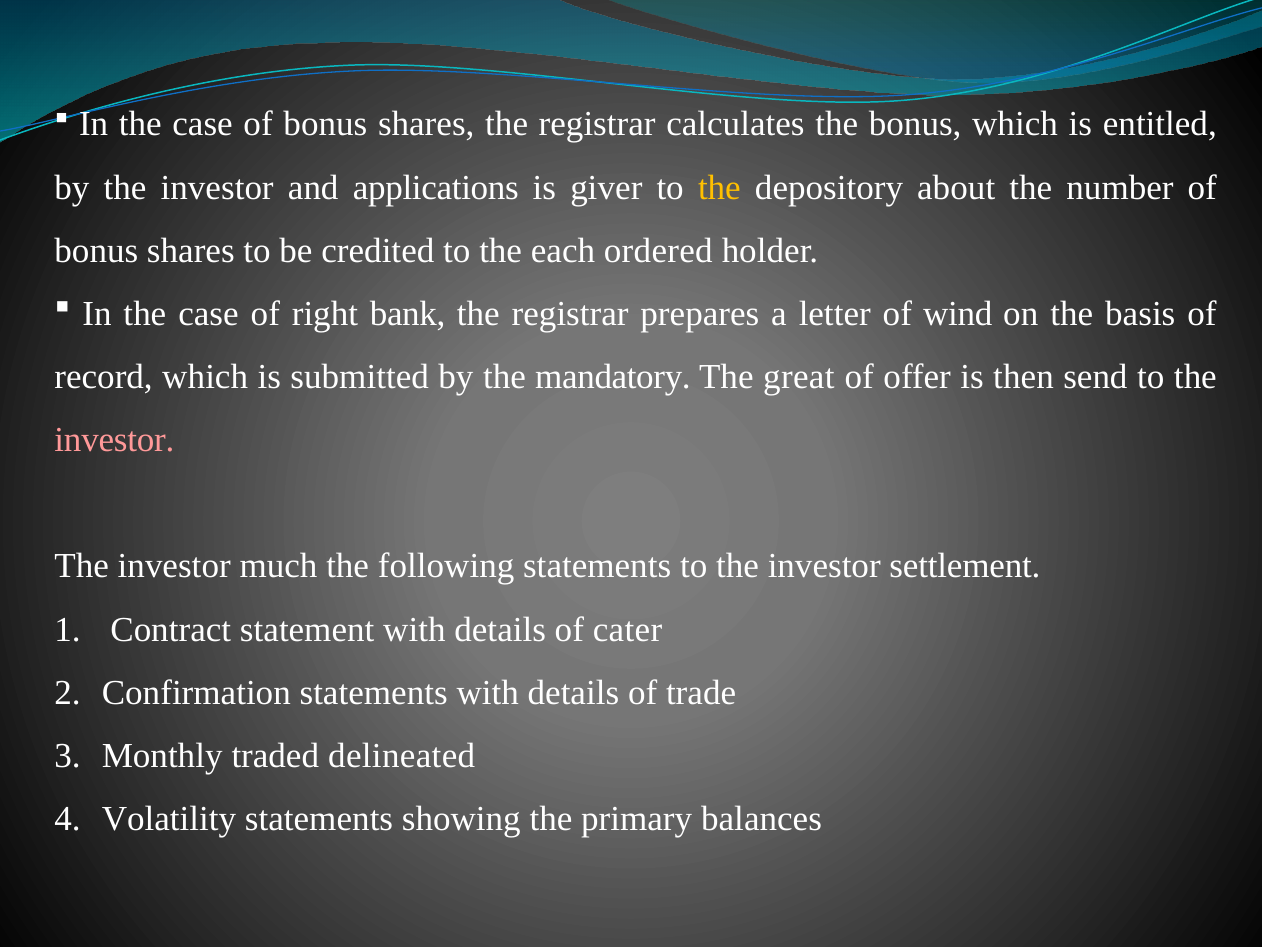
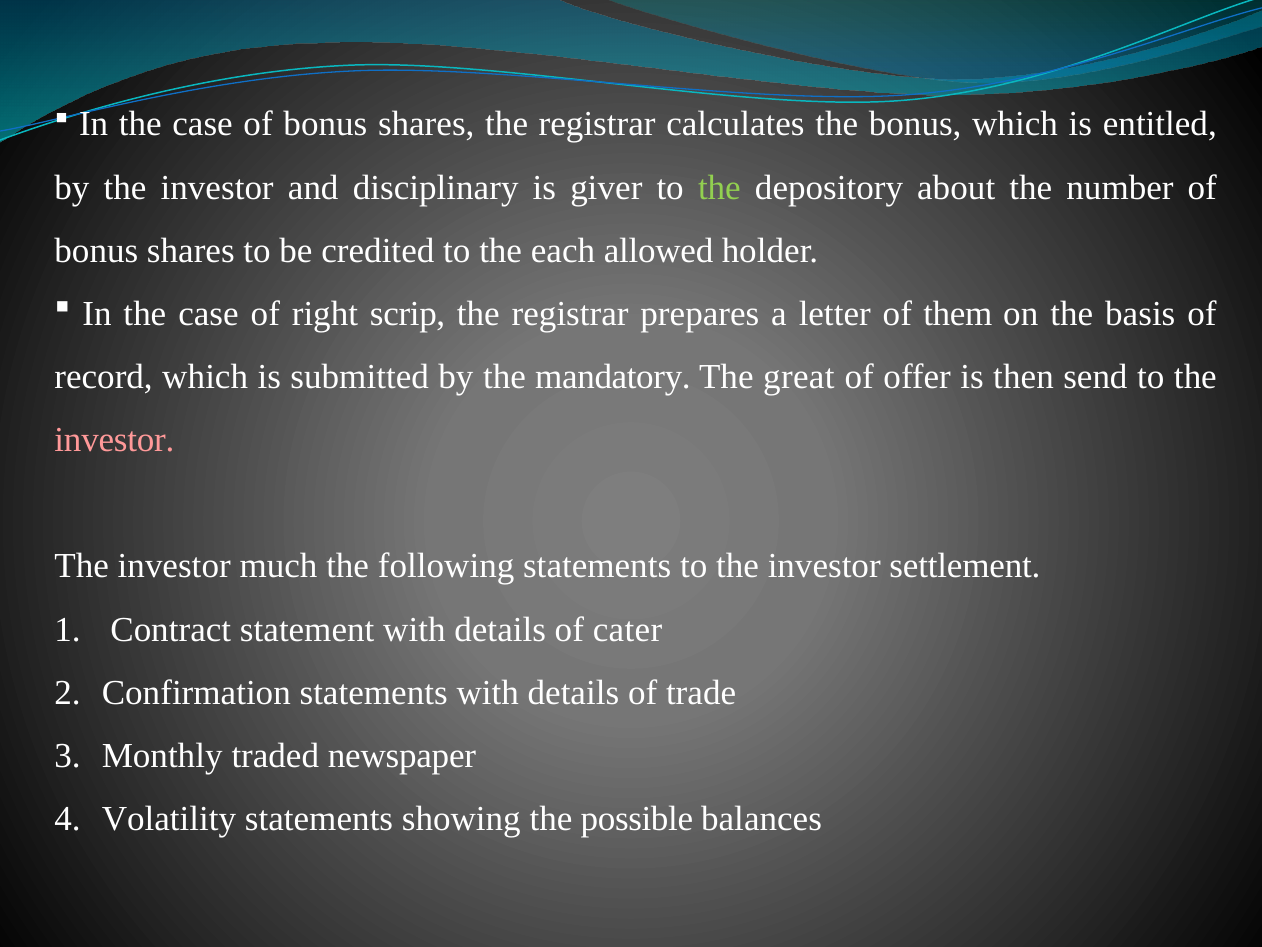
applications: applications -> disciplinary (436, 187)
the colour: yellow -> light green (719, 187)
ordered: ordered -> allowed (659, 251)
bank: bank -> scrip (408, 314)
wind: wind -> them (958, 314)
delineated: delineated -> newspaper (402, 755)
primary: primary -> possible (637, 818)
